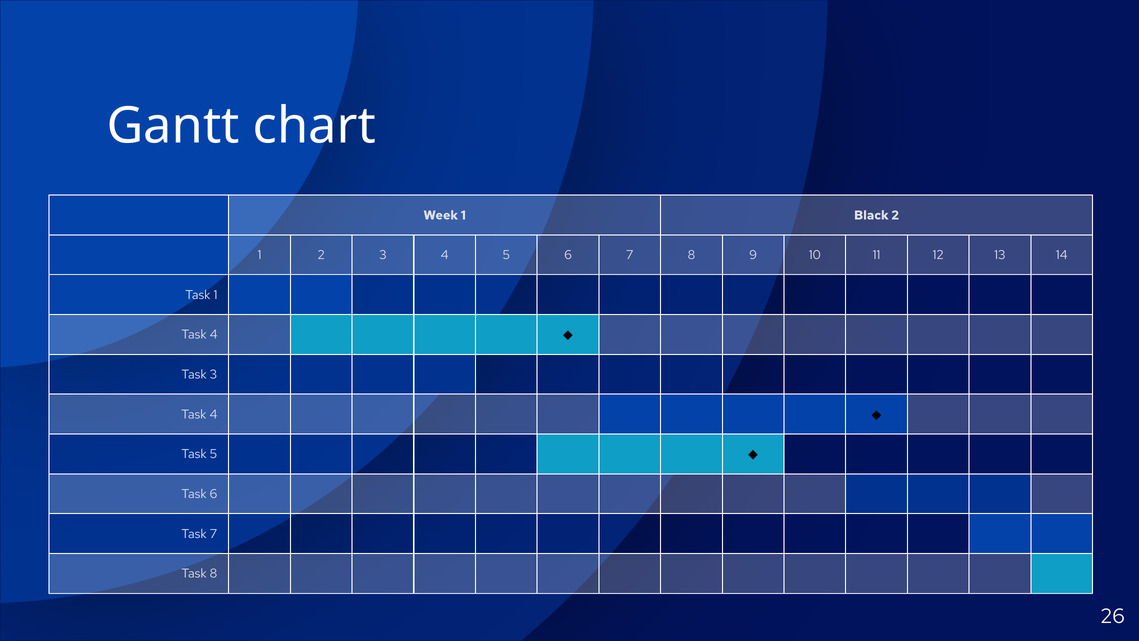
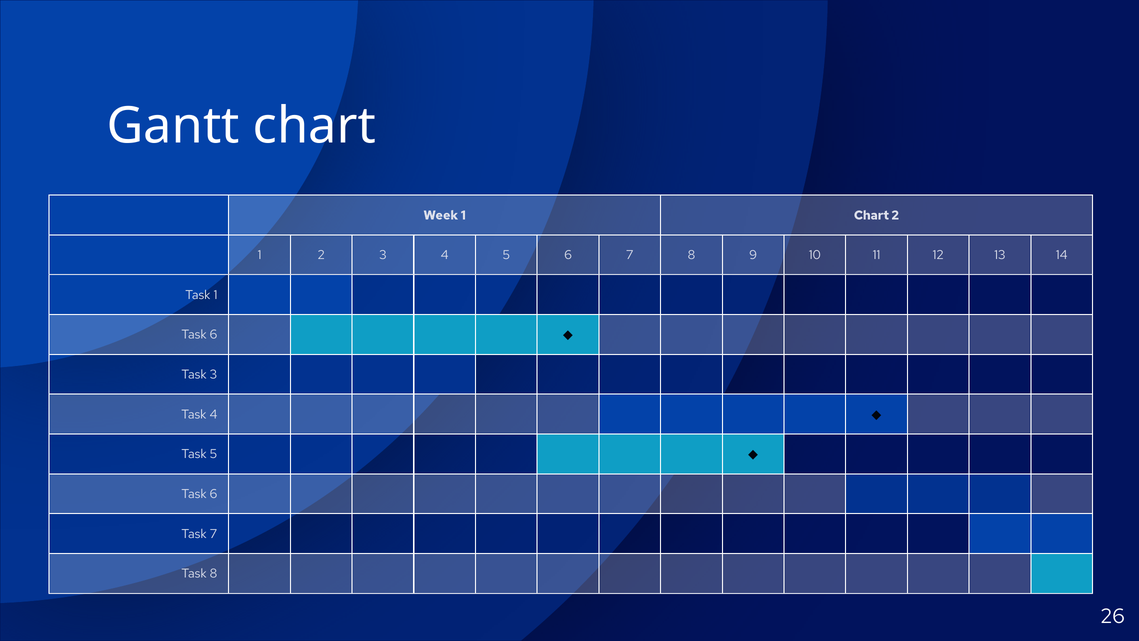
1 Black: Black -> Chart (871, 215)
4: 4 -> 6 (214, 335)
